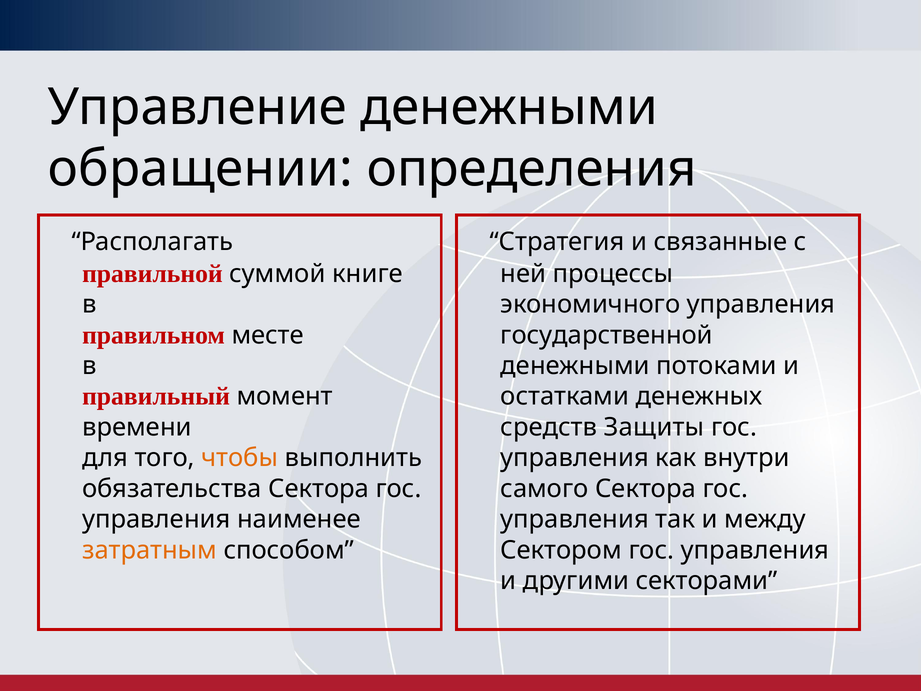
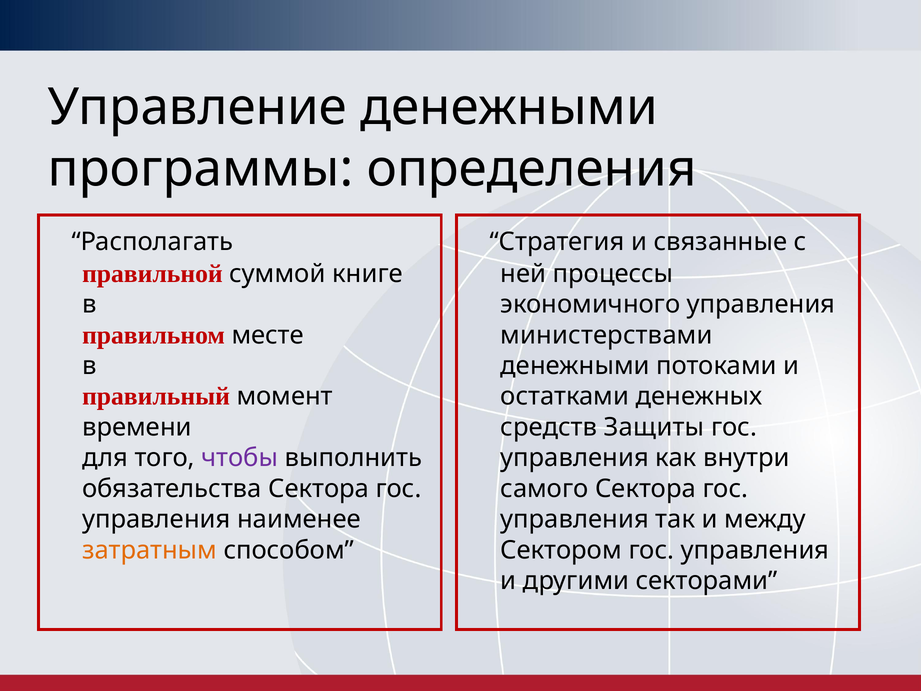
обращении: обращении -> программы (200, 169)
государственной: государственной -> министерствами (607, 335)
чтобы colour: orange -> purple (240, 458)
